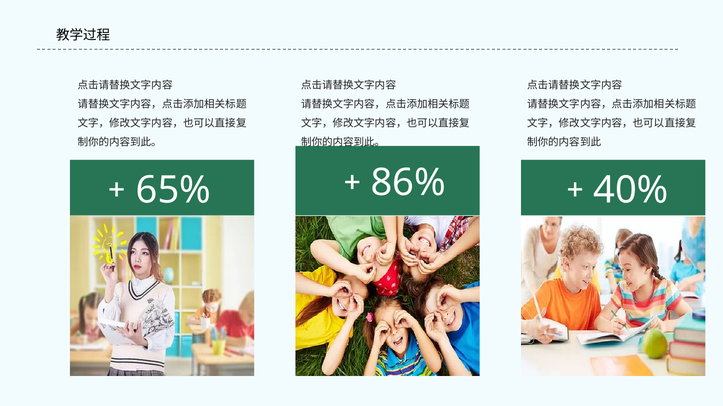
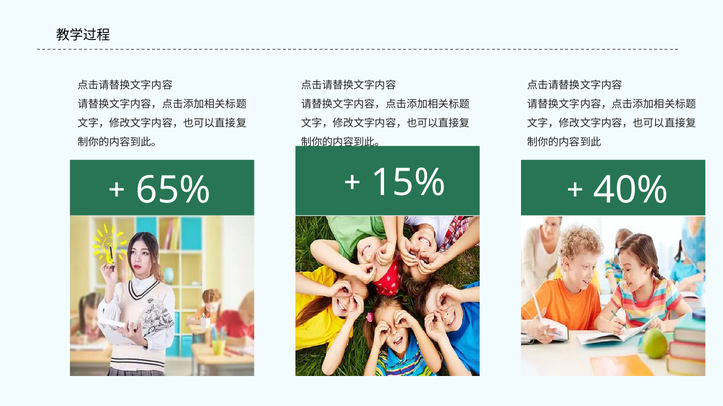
86%: 86% -> 15% (408, 183)
